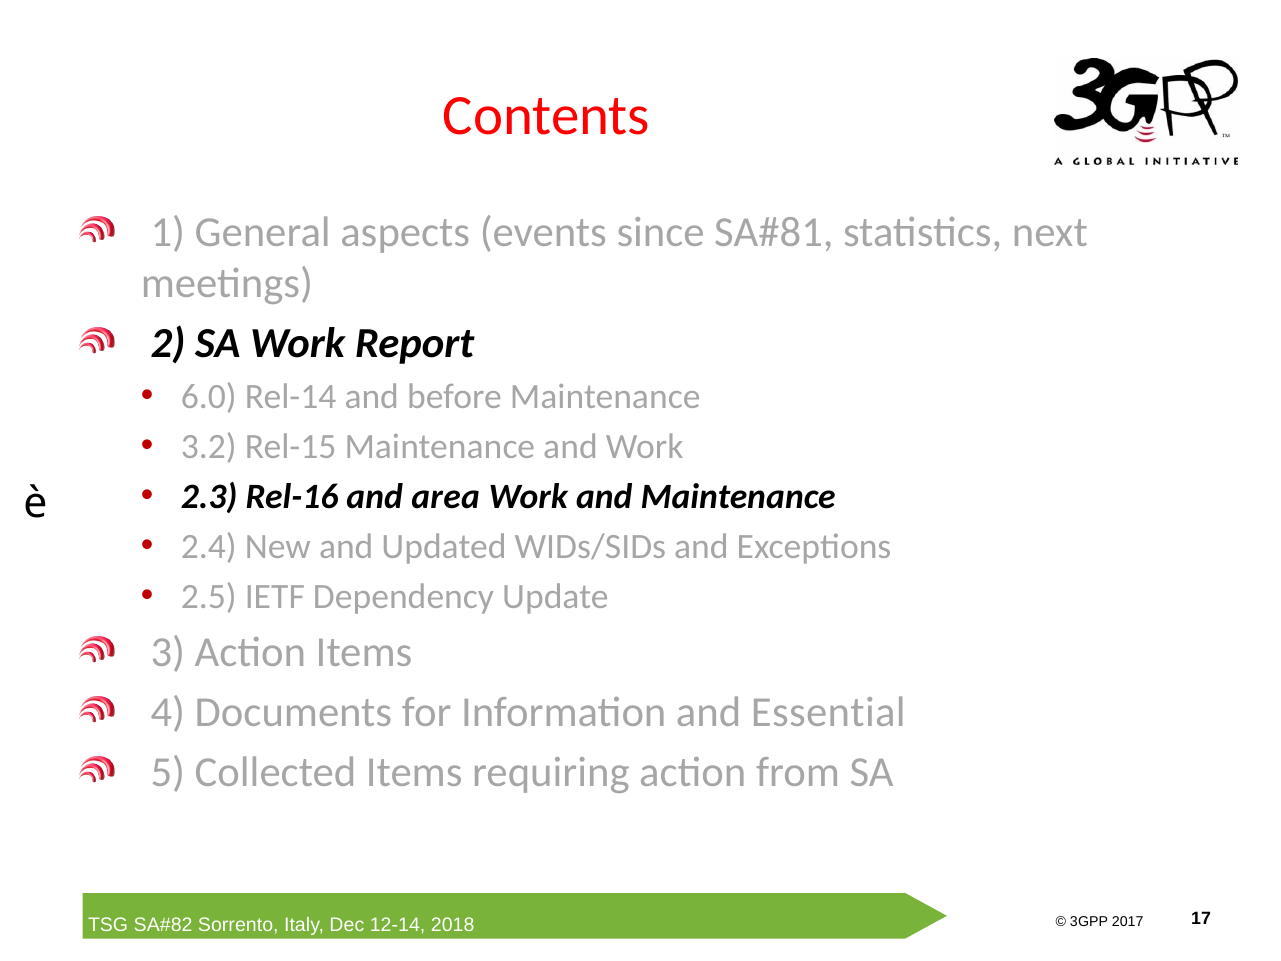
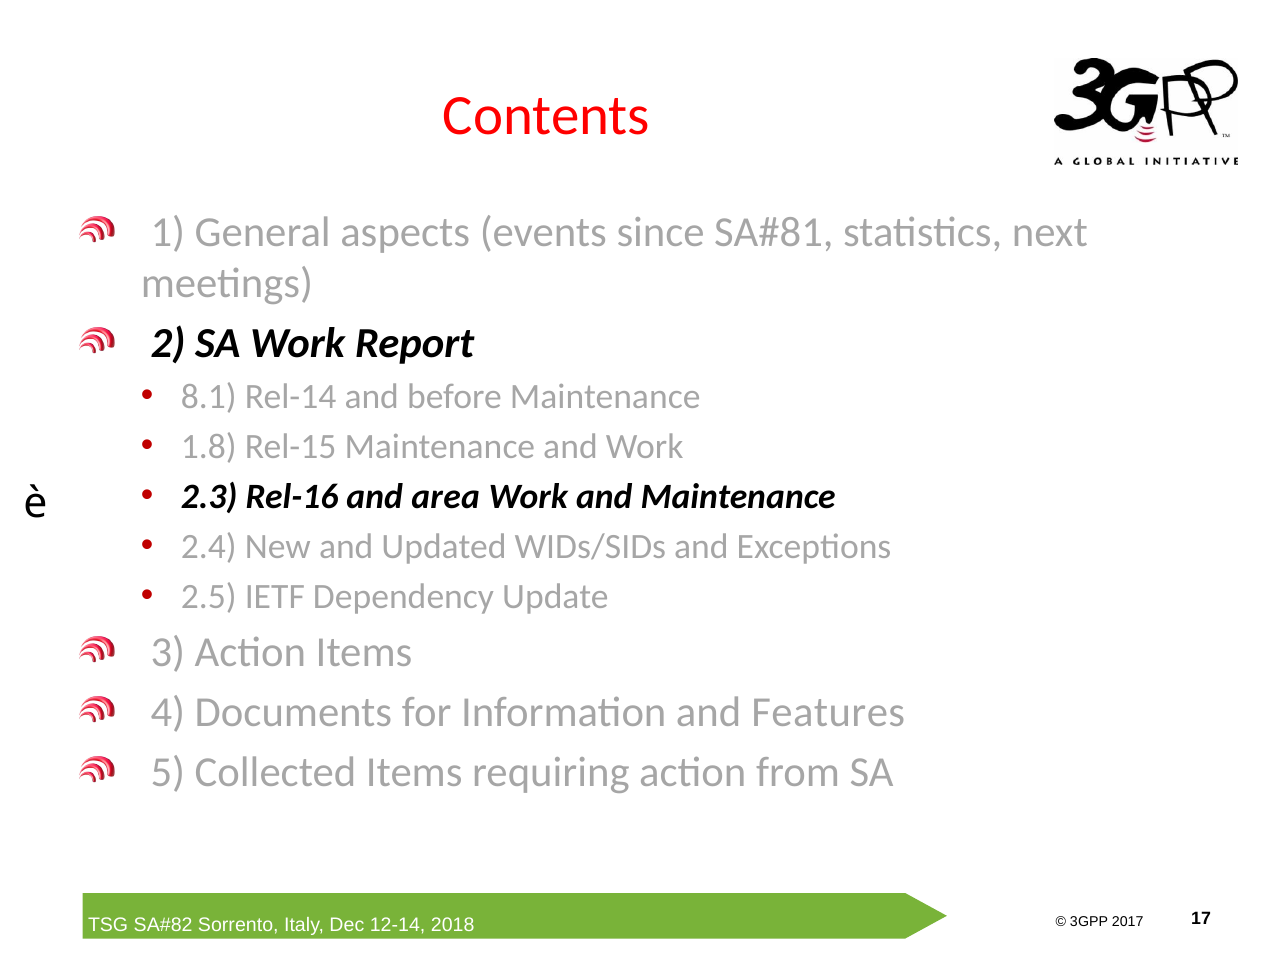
6.0: 6.0 -> 8.1 (209, 397)
3.2: 3.2 -> 1.8 (209, 447)
Essential: Essential -> Features (828, 712)
